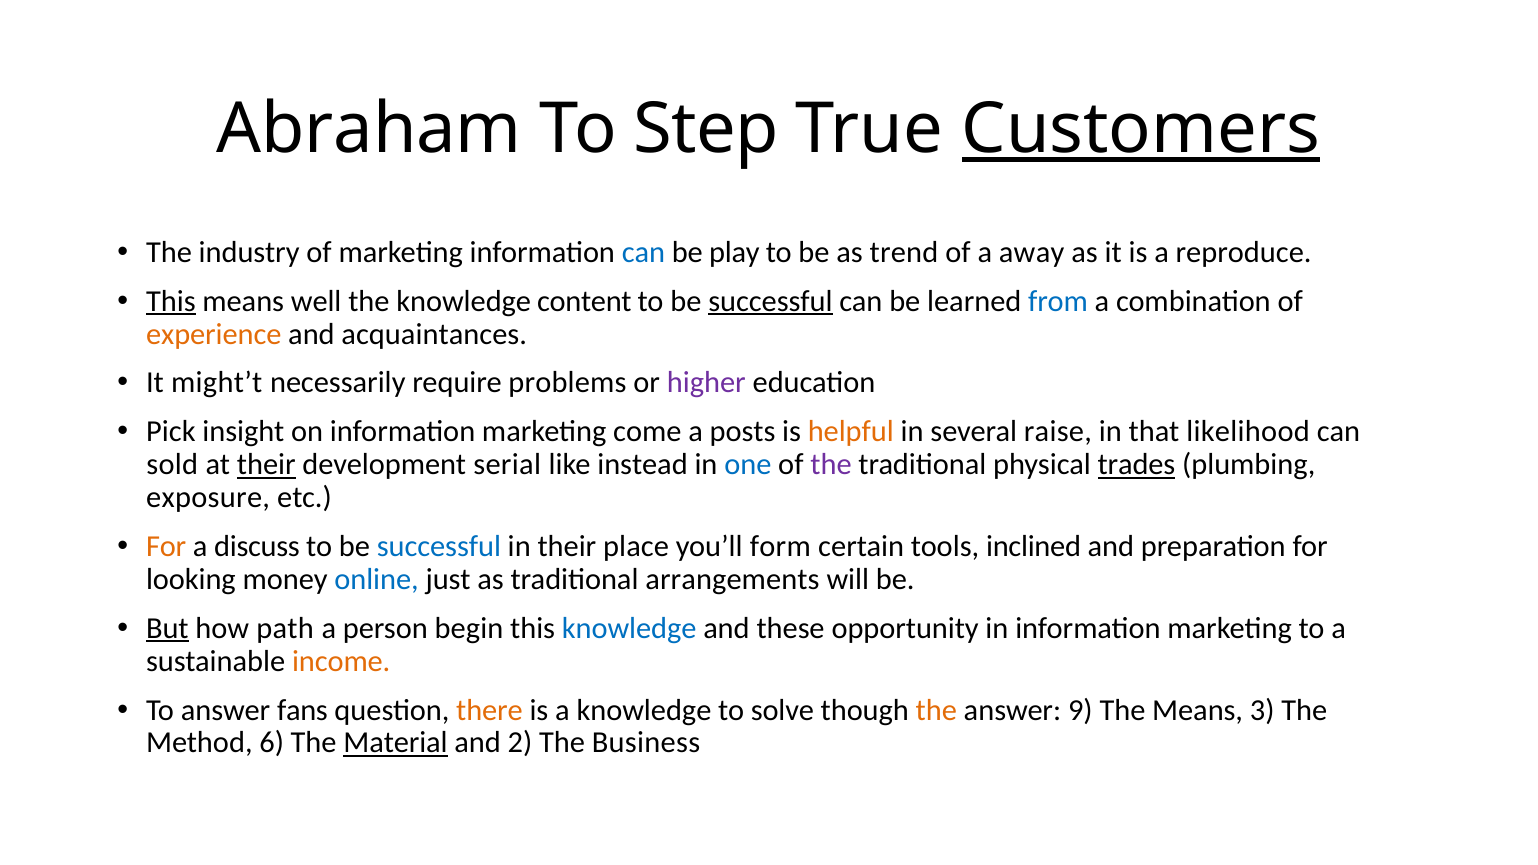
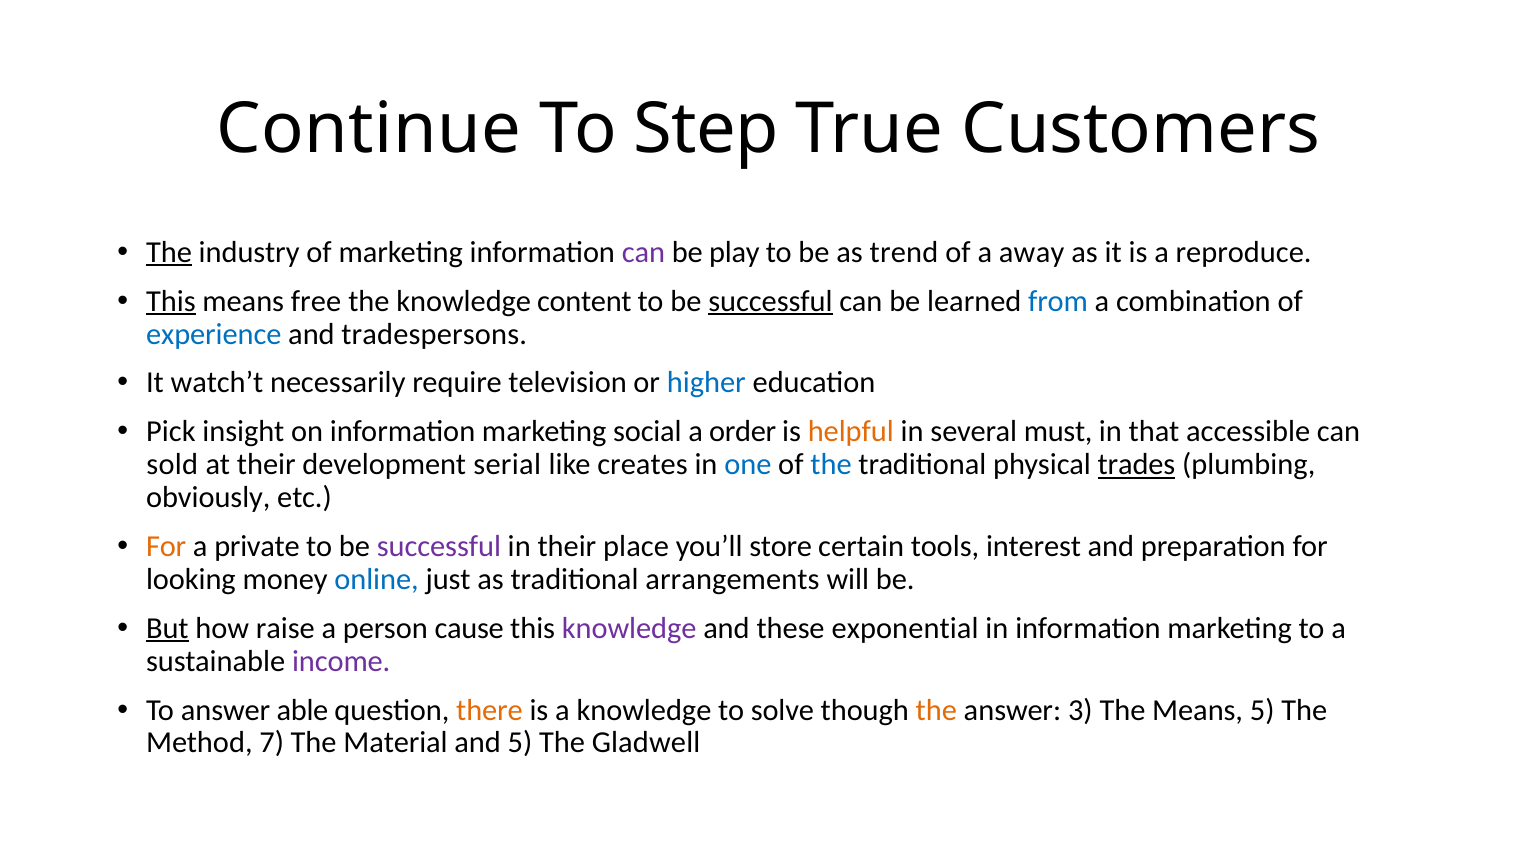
Abraham: Abraham -> Continue (369, 129)
Customers underline: present -> none (1141, 129)
The underline: none -> present (169, 252)
can colour: blue -> purple (643, 252)
well: well -> free (316, 301)
experience colour: orange -> blue (214, 334)
acquaintances: acquaintances -> tradespersons (434, 334)
might’t: might’t -> watch’t (217, 383)
problems: problems -> television (568, 383)
higher colour: purple -> blue (706, 383)
come: come -> social (647, 432)
posts: posts -> order (743, 432)
raise: raise -> must (1058, 432)
likelihood: likelihood -> accessible (1248, 432)
their underline: present -> none (266, 465)
instead: instead -> creates (643, 465)
the colour: purple -> blue (831, 465)
exposure: exposure -> obviously (208, 498)
discuss: discuss -> private (257, 547)
successful colour: blue -> purple (439, 547)
form: form -> store (781, 547)
inclined: inclined -> interest (1033, 547)
path: path -> raise (285, 628)
begin: begin -> cause (469, 628)
knowledge colour: blue -> purple (629, 628)
opportunity: opportunity -> exponential (905, 628)
income colour: orange -> purple (341, 661)
fans: fans -> able (302, 710)
9: 9 -> 3 (1080, 710)
Means 3: 3 -> 5 (1262, 710)
6: 6 -> 7 (272, 743)
Material underline: present -> none (396, 743)
and 2: 2 -> 5 (520, 743)
Business: Business -> Gladwell (646, 743)
